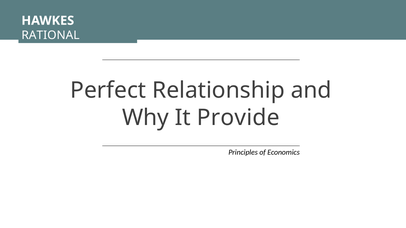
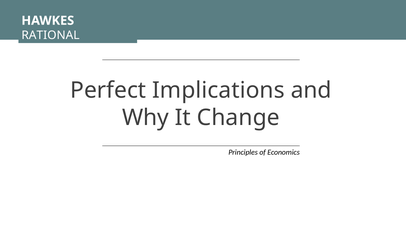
Relationship: Relationship -> Implications (218, 91)
Provide: Provide -> Change (238, 118)
